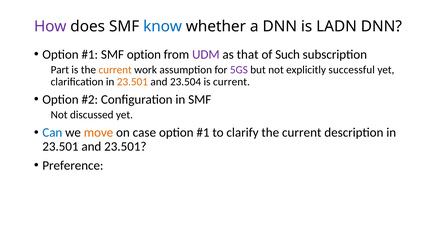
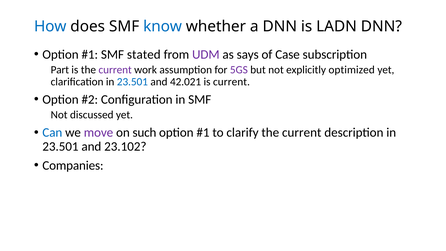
How colour: purple -> blue (50, 26)
SMF option: option -> stated (144, 54)
that: that -> says (248, 54)
Such: Such -> Case (288, 54)
current colour: orange -> purple (115, 70)
successful: successful -> optimized (352, 70)
23.501 colour: orange -> blue (132, 82)
23.504: 23.504 -> 42.021 (186, 82)
move colour: orange -> purple (99, 133)
case: case -> such (144, 133)
and 23.501: 23.501 -> 23.102 (125, 147)
Preference: Preference -> Companies (73, 165)
